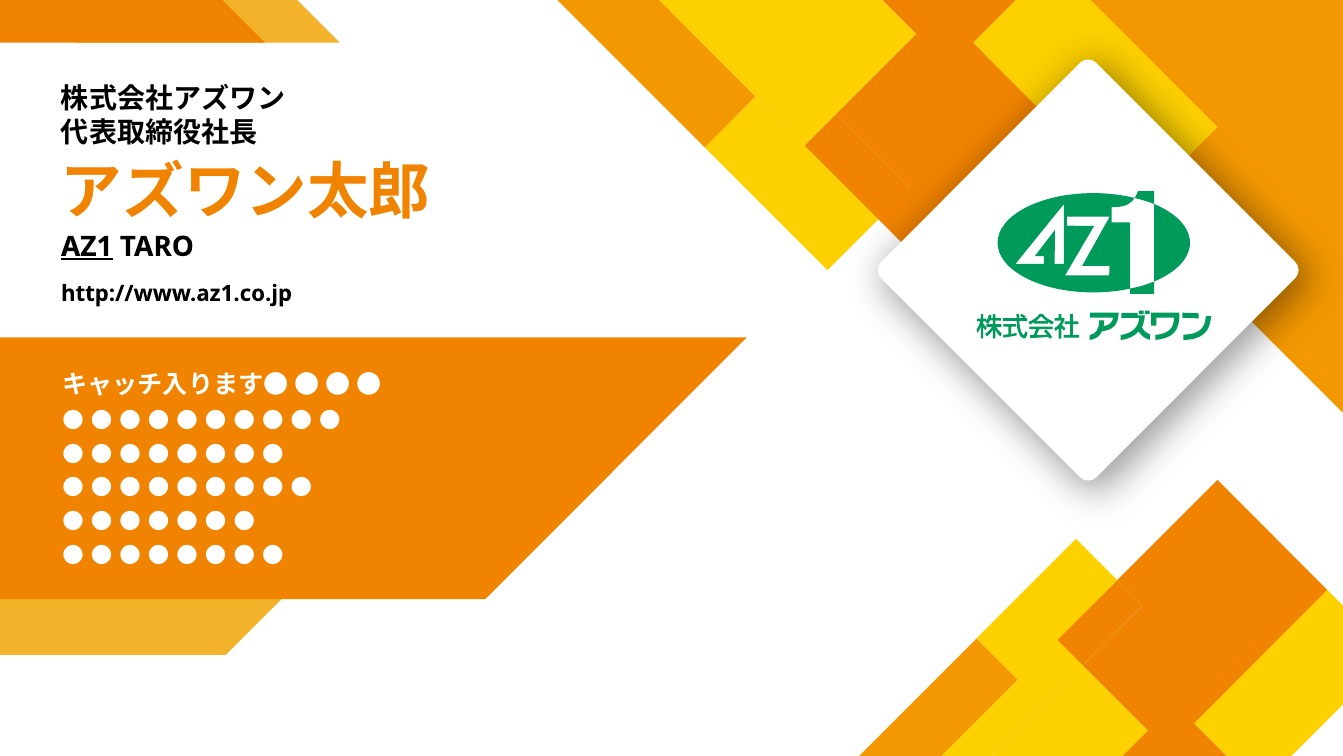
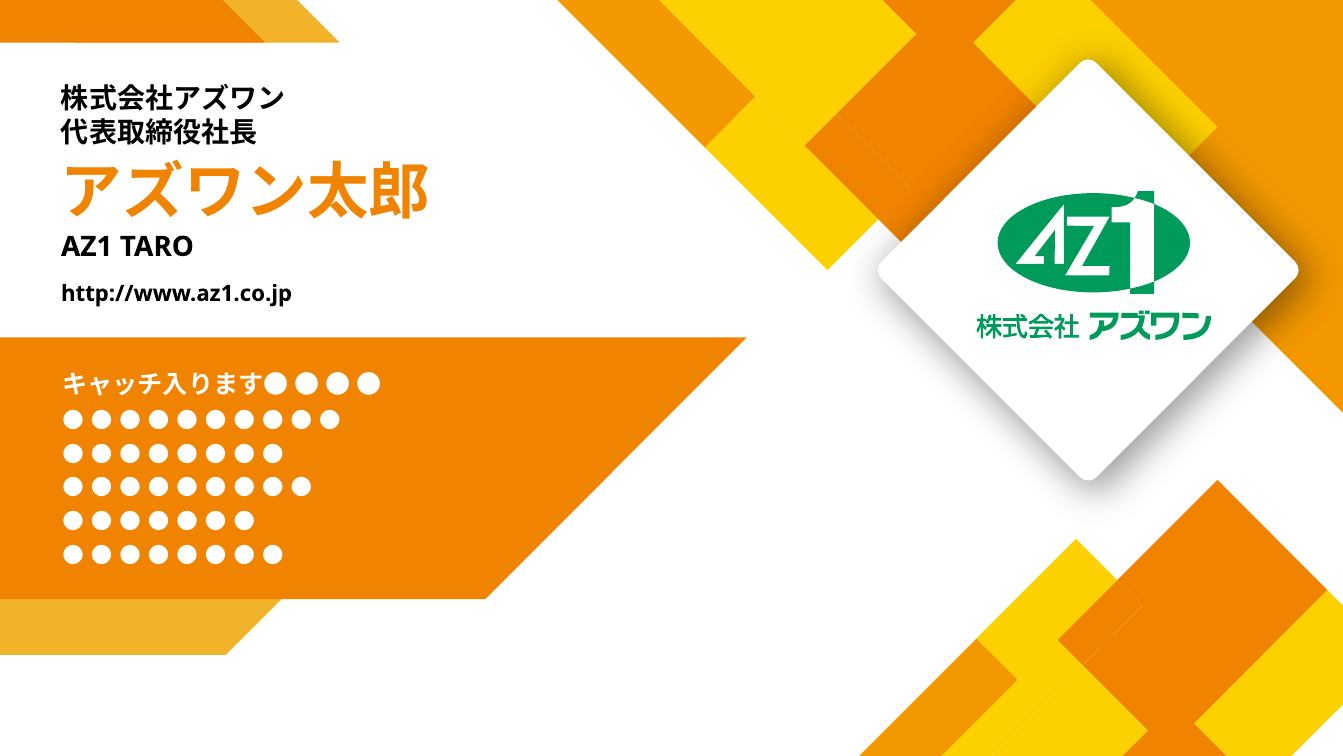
AZ1 underline: present -> none (87, 246)
